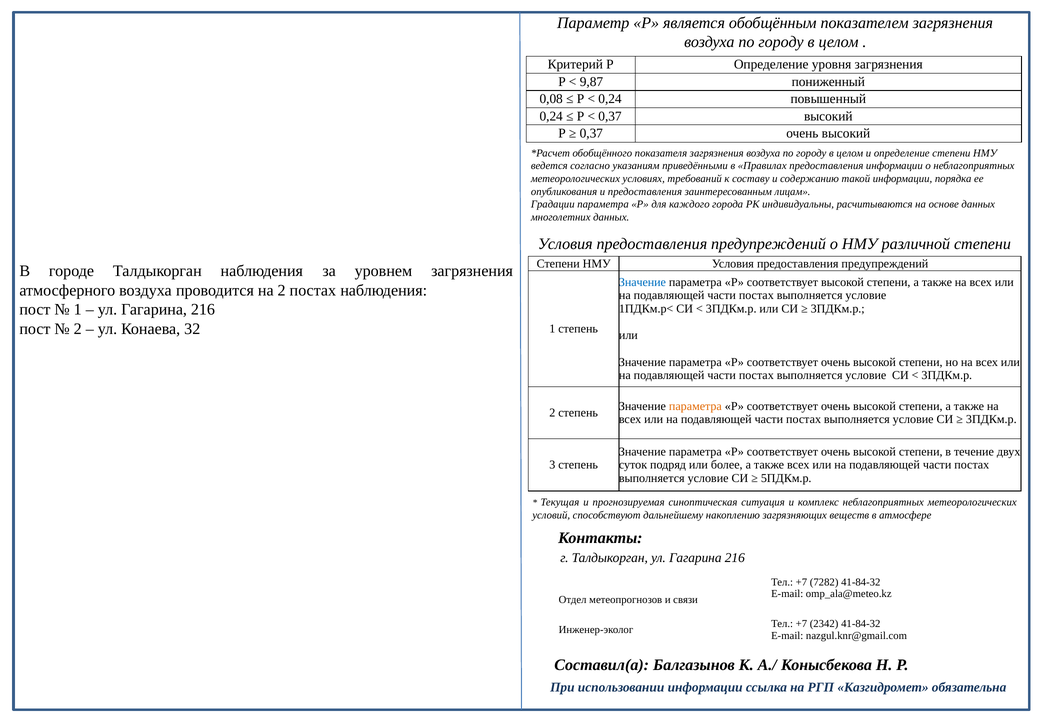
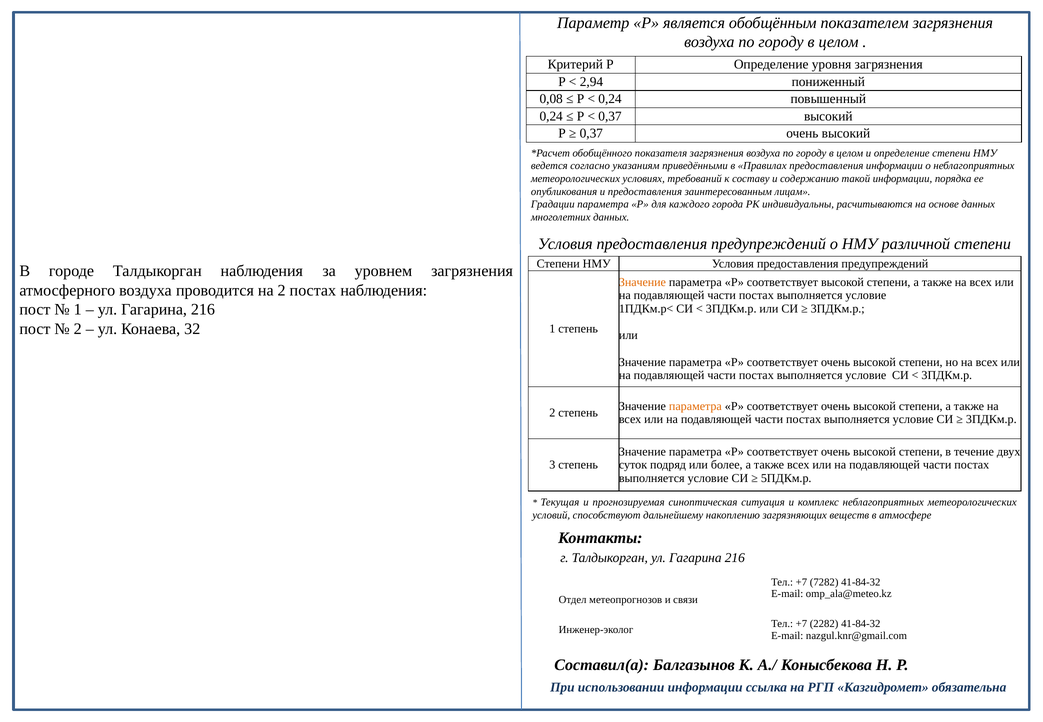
9,87: 9,87 -> 2,94 (591, 82)
Значение colour: blue -> orange (642, 282)
2342: 2342 -> 2282 (824, 624)
